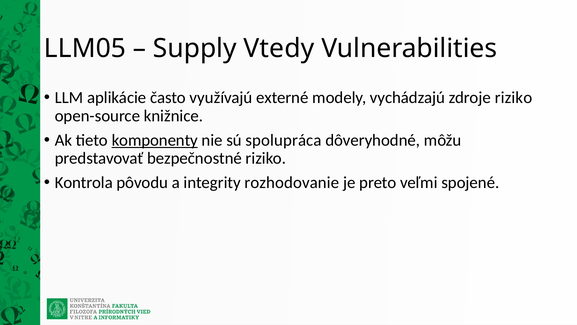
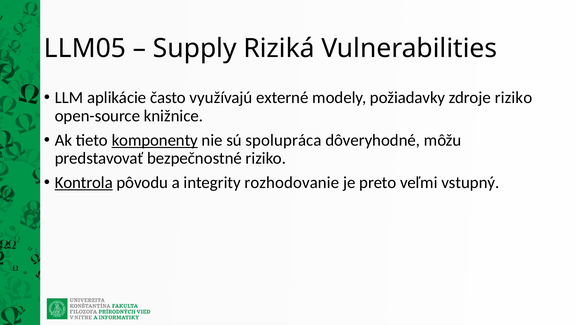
Vtedy: Vtedy -> Riziká (279, 48)
vychádzajú: vychádzajú -> požiadavky (408, 98)
Kontrola underline: none -> present (84, 182)
spojené: spojené -> vstupný (470, 182)
